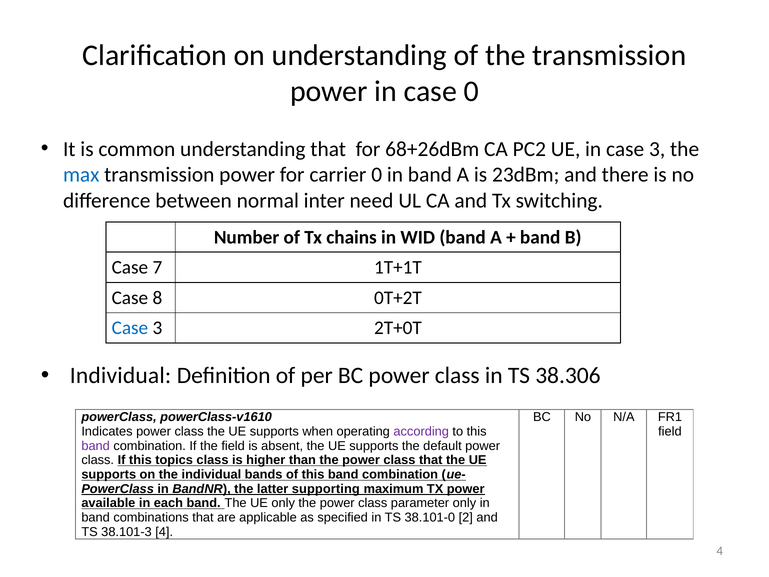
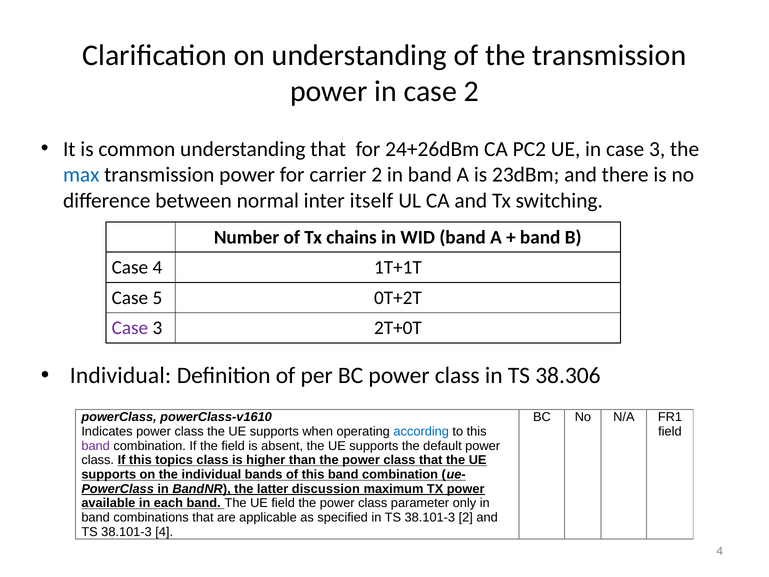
case 0: 0 -> 2 (471, 91)
68+26dBm: 68+26dBm -> 24+26dBm (432, 149)
carrier 0: 0 -> 2 (377, 175)
need: need -> itself (371, 200)
Case 7: 7 -> 4 (157, 267)
8: 8 -> 5 (157, 298)
Case colour: blue -> purple (130, 328)
according colour: purple -> blue (421, 431)
supporting: supporting -> discussion (326, 489)
UE only: only -> field (283, 503)
in TS 38.101-0: 38.101-0 -> 38.101-3 (430, 517)
